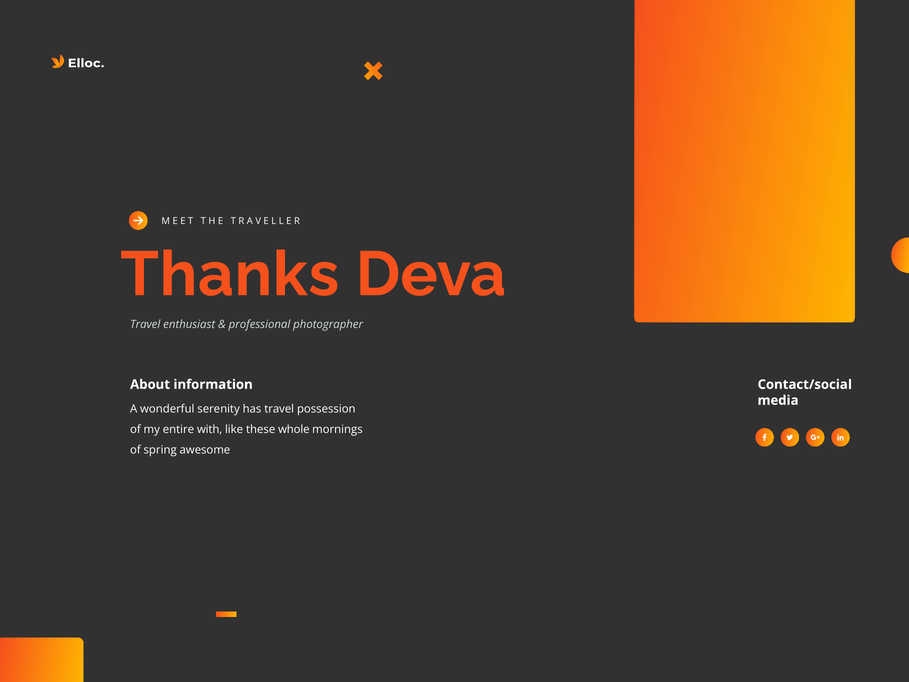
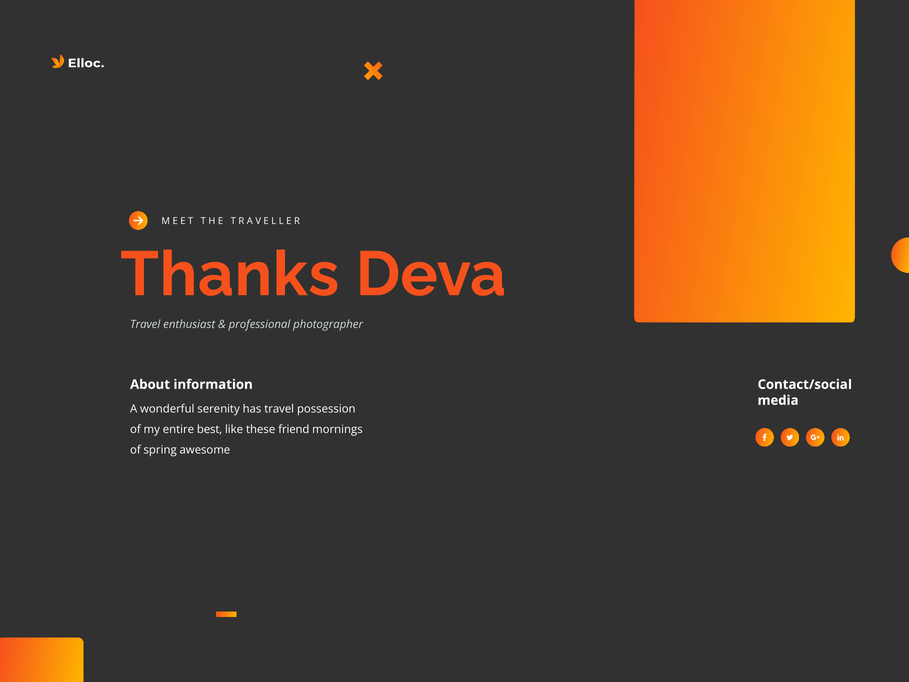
with: with -> best (210, 429)
whole: whole -> friend (294, 429)
